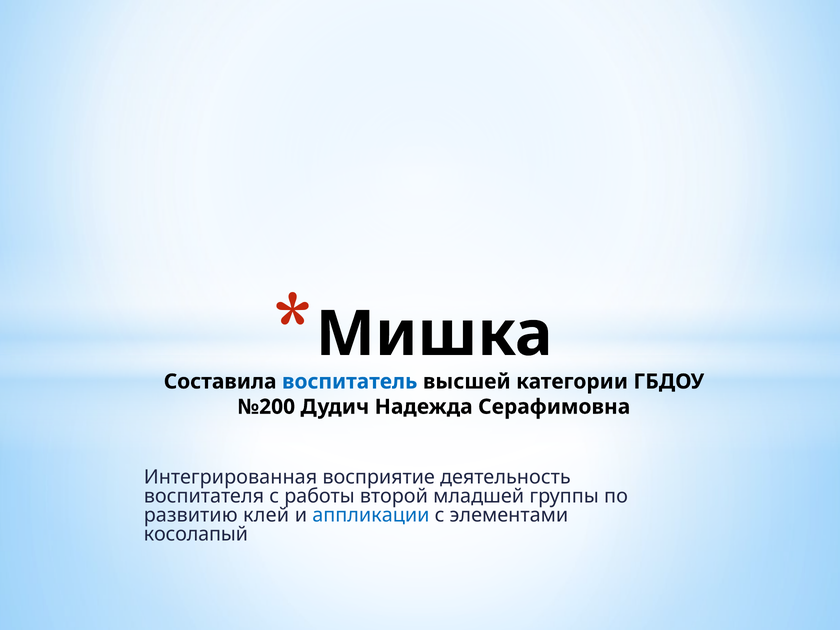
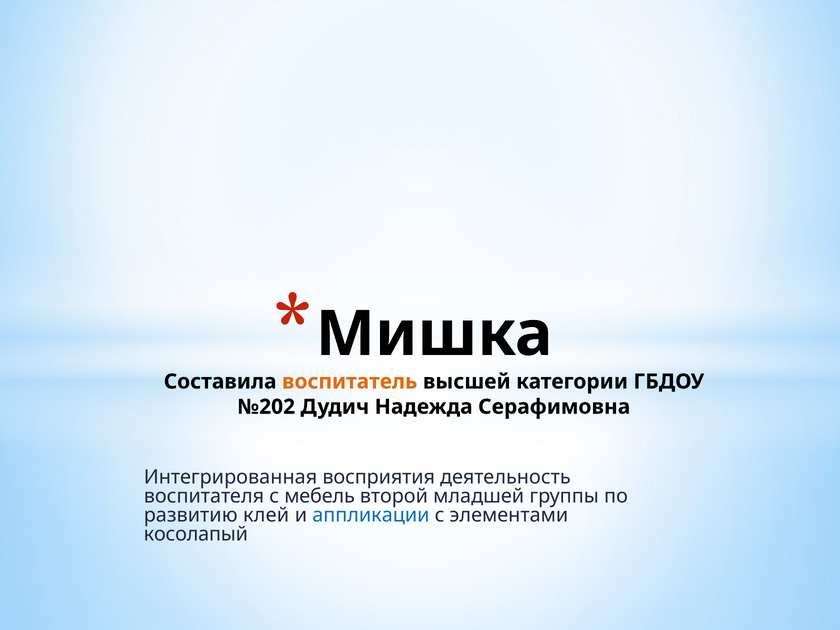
воспитатель colour: blue -> orange (350, 382)
№200: №200 -> №202 (266, 407)
восприятие: восприятие -> восприятия (379, 477)
работы: работы -> мебель (320, 496)
